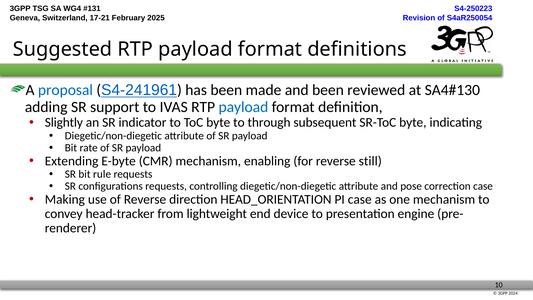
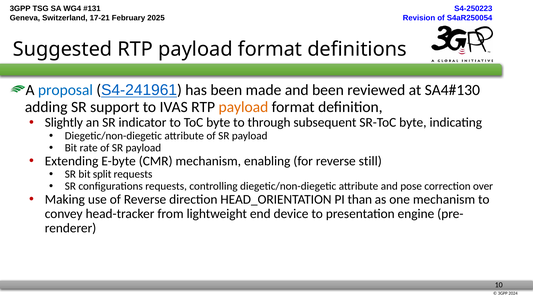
payload colour: blue -> orange (243, 107)
rule: rule -> split (102, 174)
correction case: case -> over (483, 186)
PI case: case -> than (360, 199)
